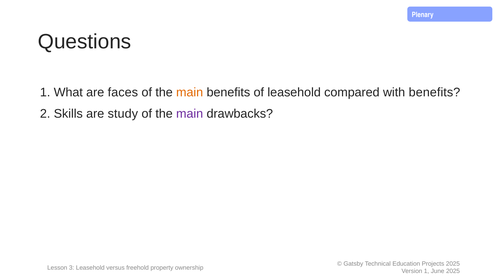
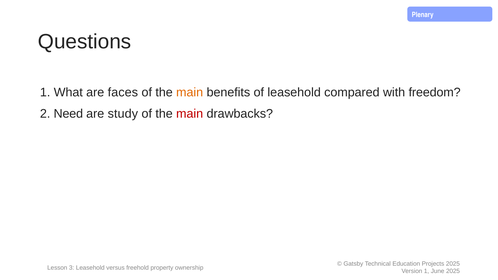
with benefits: benefits -> freedom (435, 92)
Skills: Skills -> Need (68, 114)
main colour: purple -> red (190, 114)
